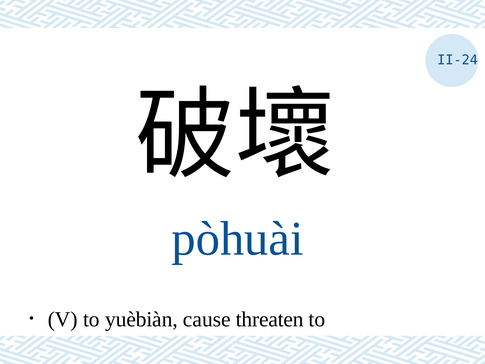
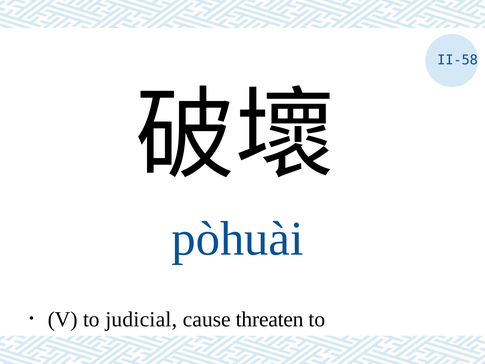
II-24: II-24 -> II-58 (458, 60)
yuèbiàn: yuèbiàn -> judicial (141, 319)
